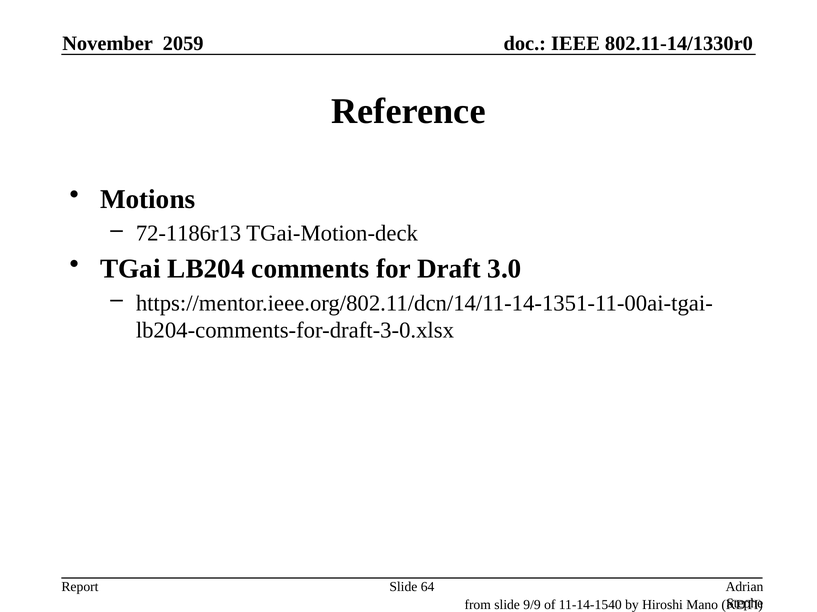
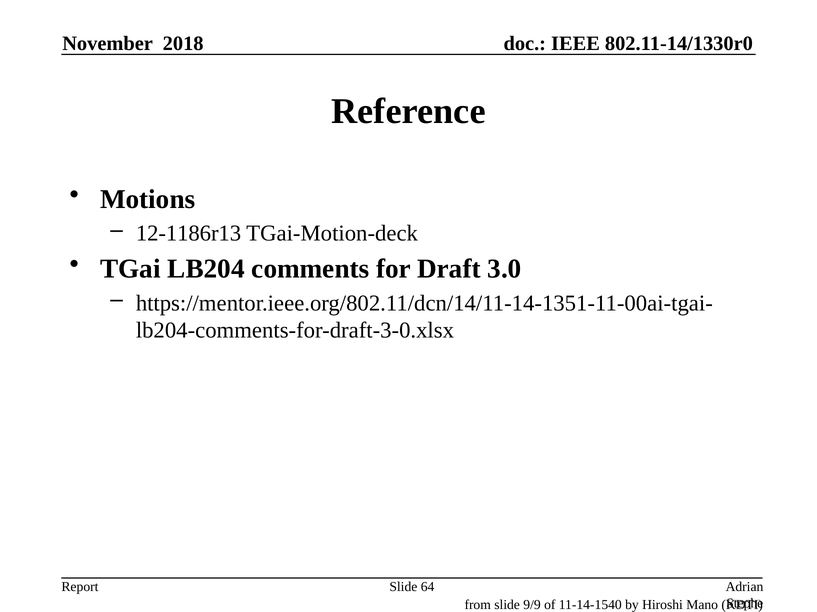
2059: 2059 -> 2018 (183, 44)
72-1186r13: 72-1186r13 -> 12-1186r13 (189, 234)
